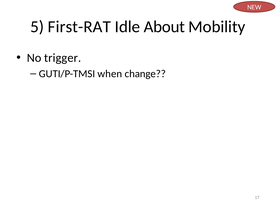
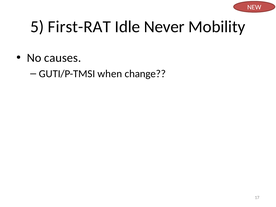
About: About -> Never (164, 27)
trigger: trigger -> causes (63, 58)
